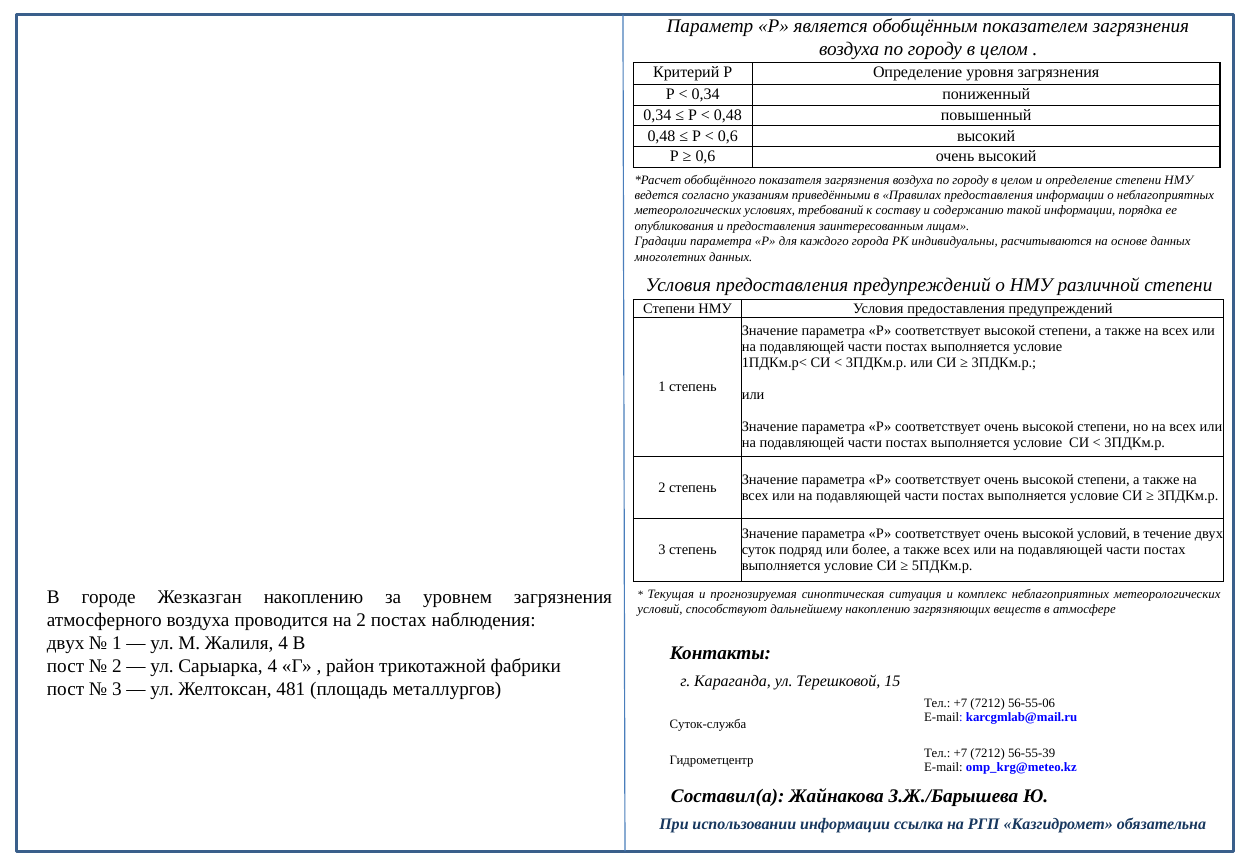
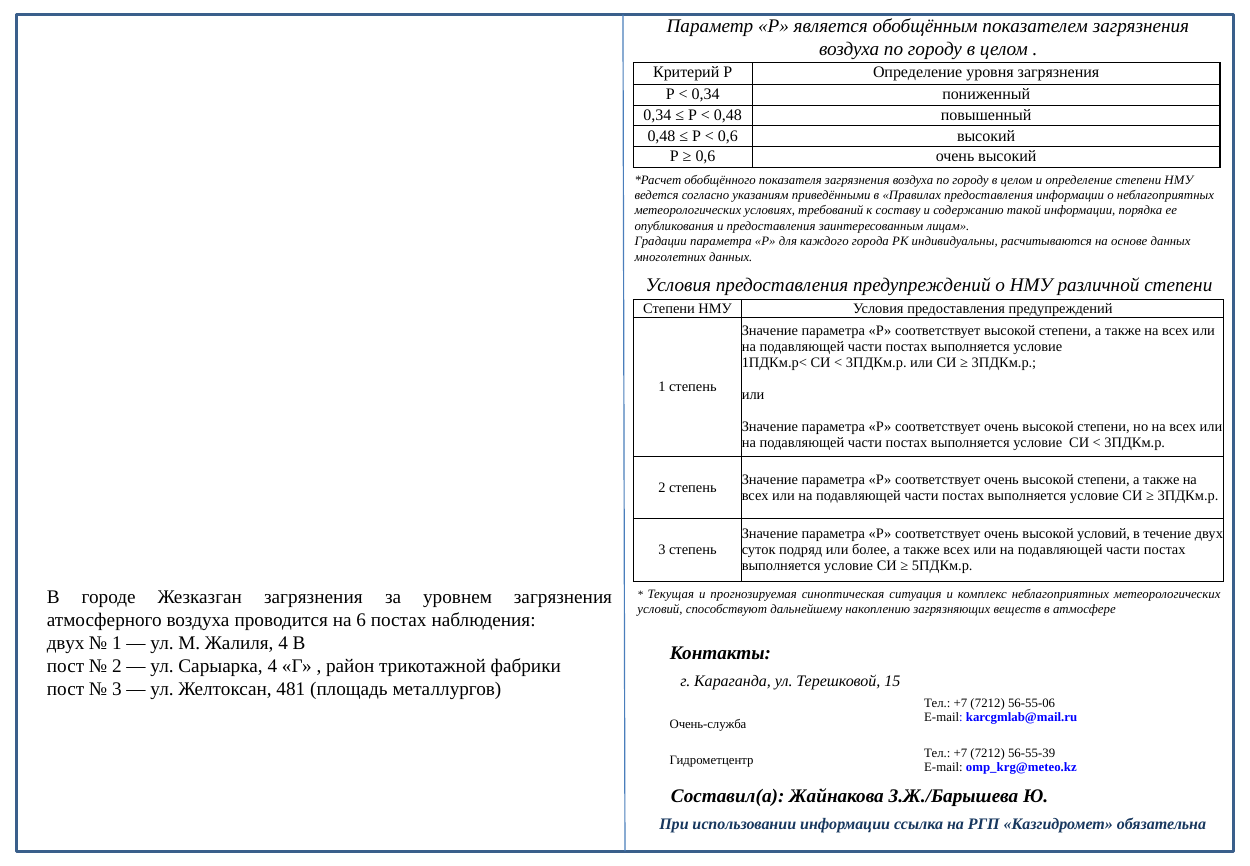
Жезказган накоплению: накоплению -> загрязнения (313, 597)
на 2: 2 -> 6 (361, 620)
Суток-служба: Суток-служба -> Очень-служба (708, 724)
